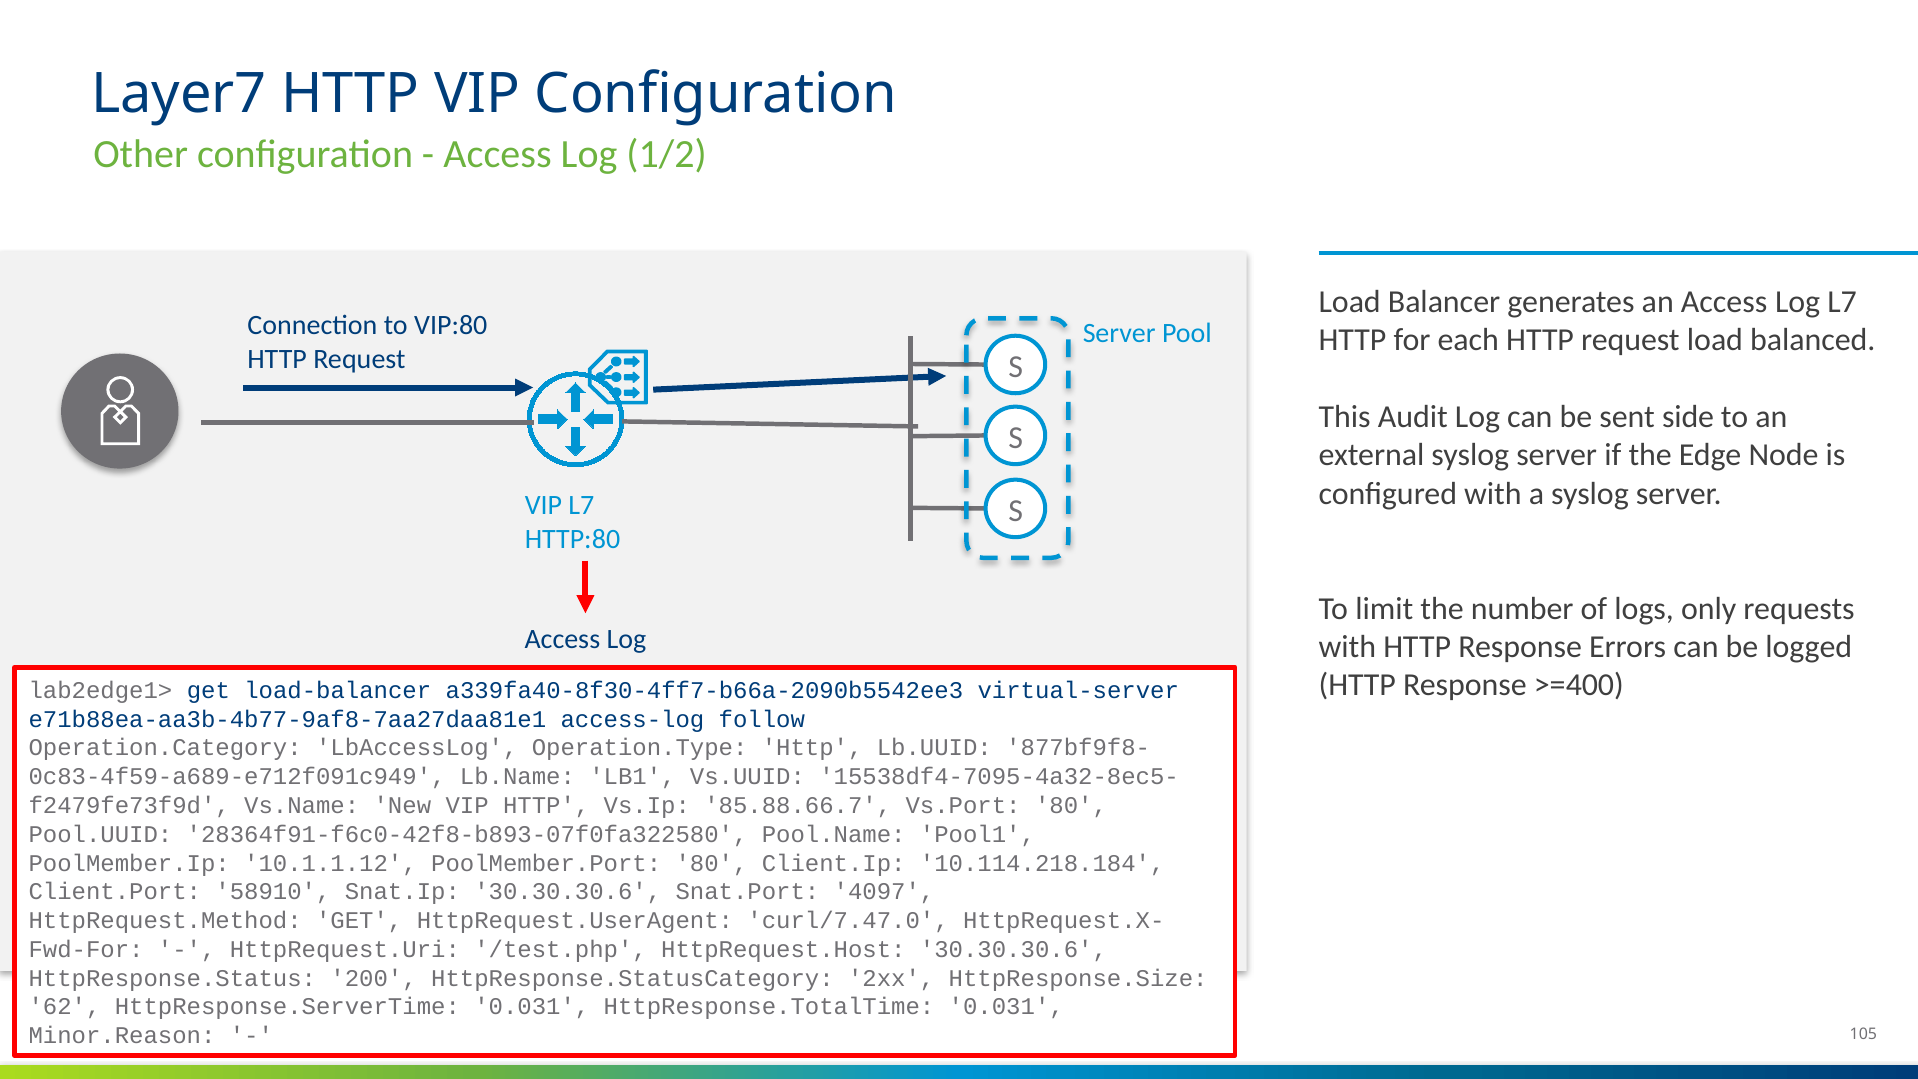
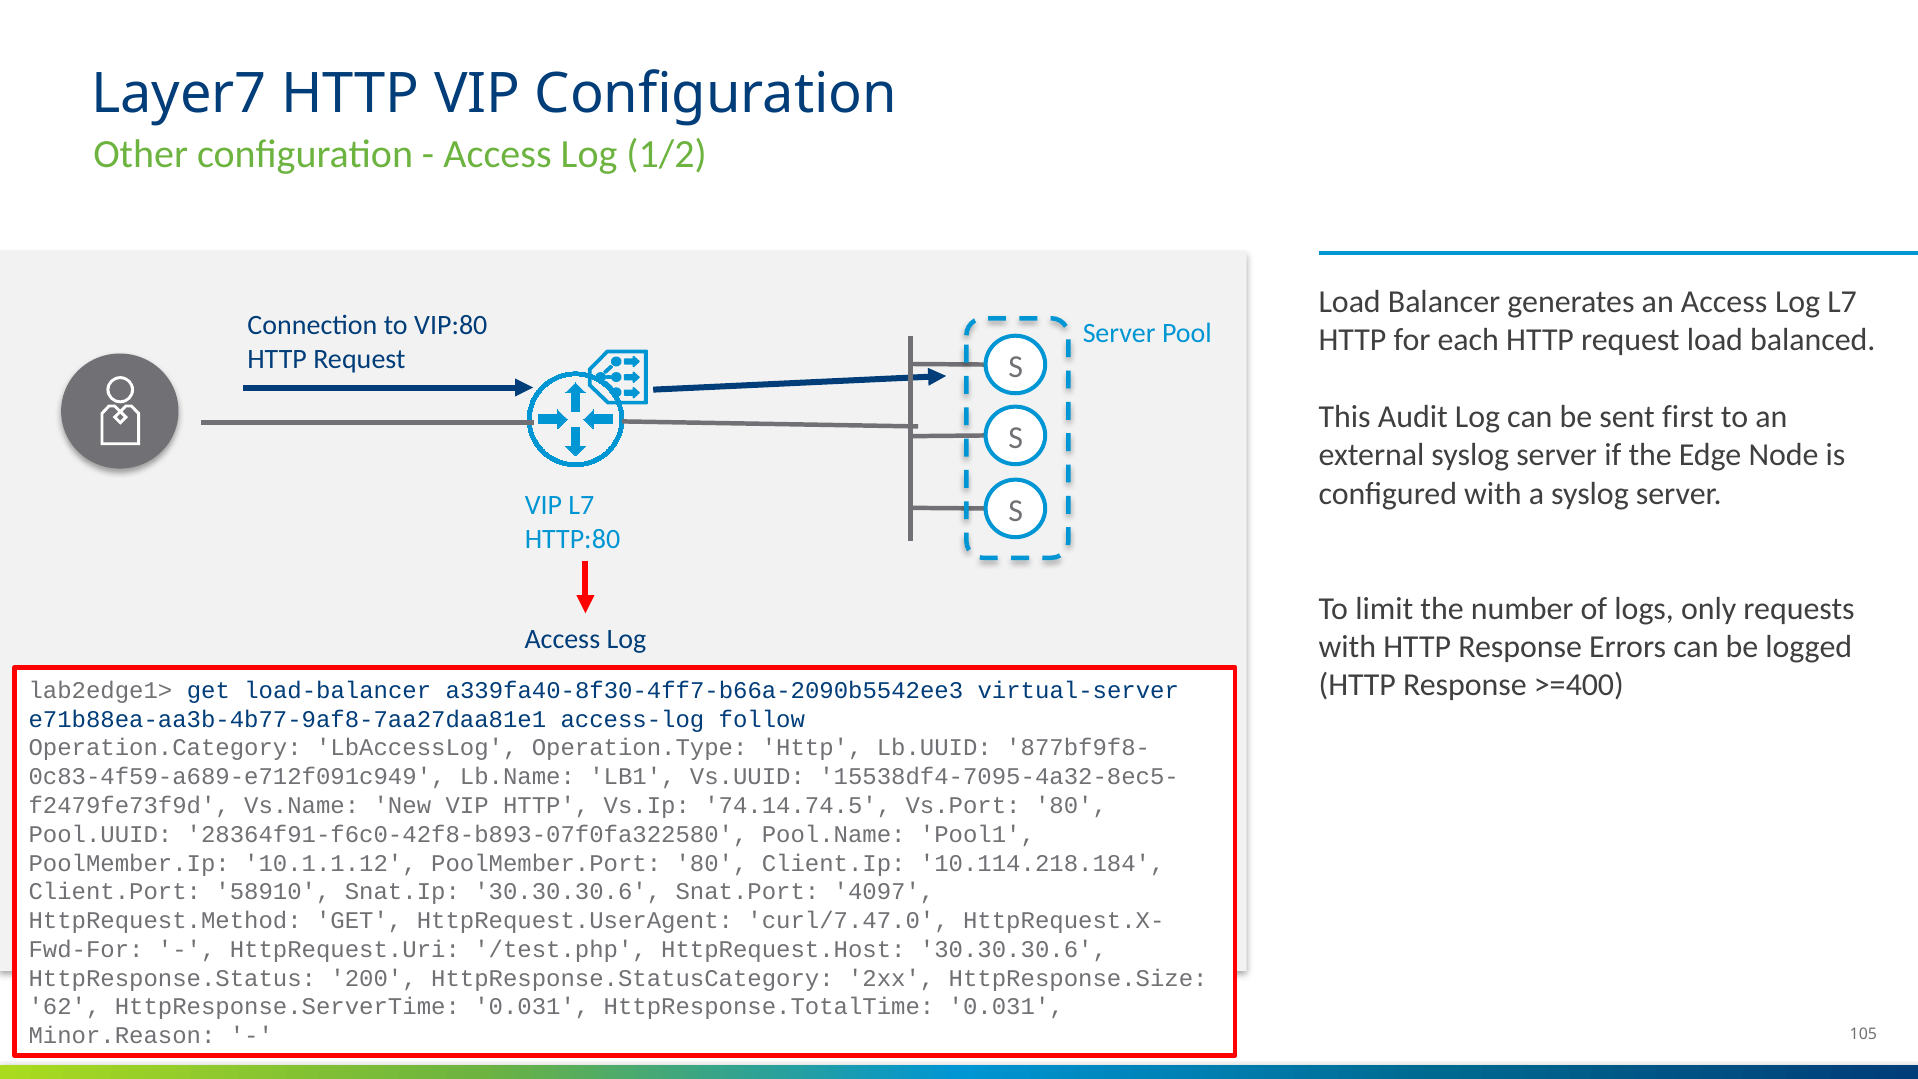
side: side -> first (1688, 417)
85.88.66.7: 85.88.66.7 -> 74.14.74.5 (798, 806)
